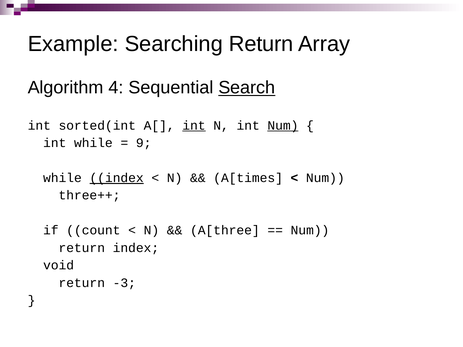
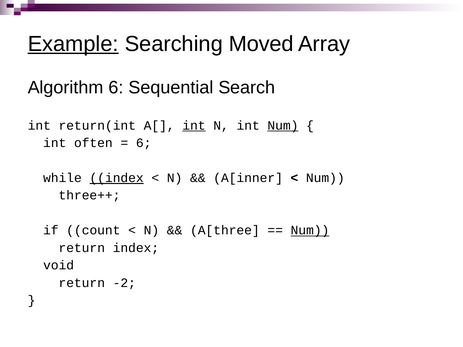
Example underline: none -> present (73, 44)
Searching Return: Return -> Moved (261, 44)
Algorithm 4: 4 -> 6 (116, 88)
Search underline: present -> none (247, 88)
sorted(int: sorted(int -> return(int (97, 126)
int while: while -> often (93, 143)
9: 9 -> 6 (144, 143)
A[times: A[times -> A[inner (248, 178)
Num underline: none -> present (310, 231)
-3: -3 -> -2 (124, 283)
